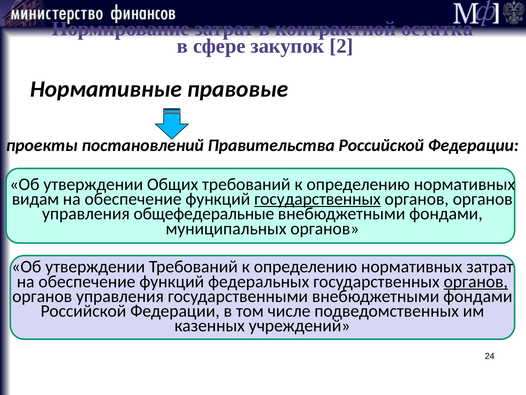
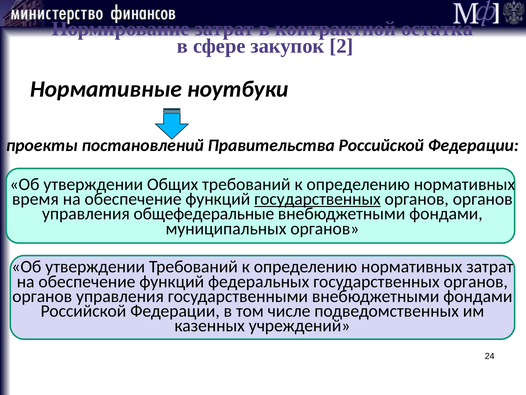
правовые: правовые -> ноутбуки (238, 89)
видам: видам -> время (35, 199)
органов underline: present -> none (476, 281)
